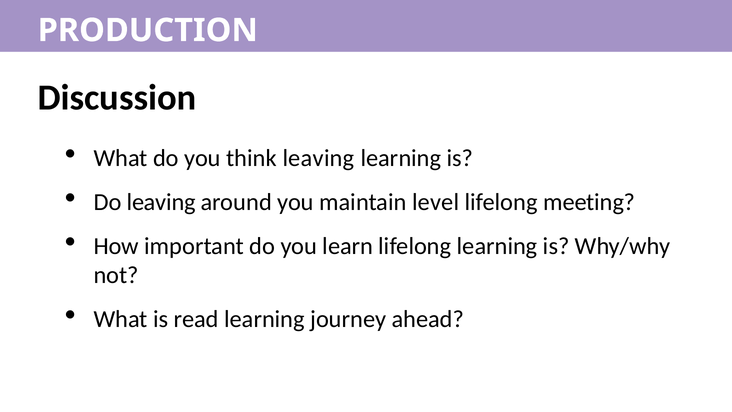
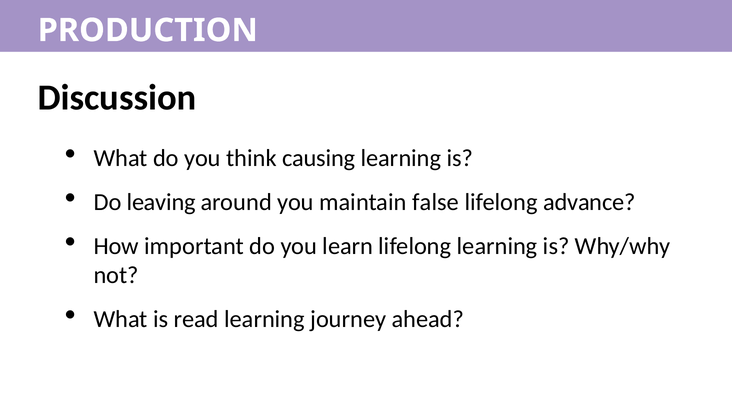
think leaving: leaving -> causing (319, 158)
level: level -> false (436, 202)
meeting: meeting -> advance (589, 202)
